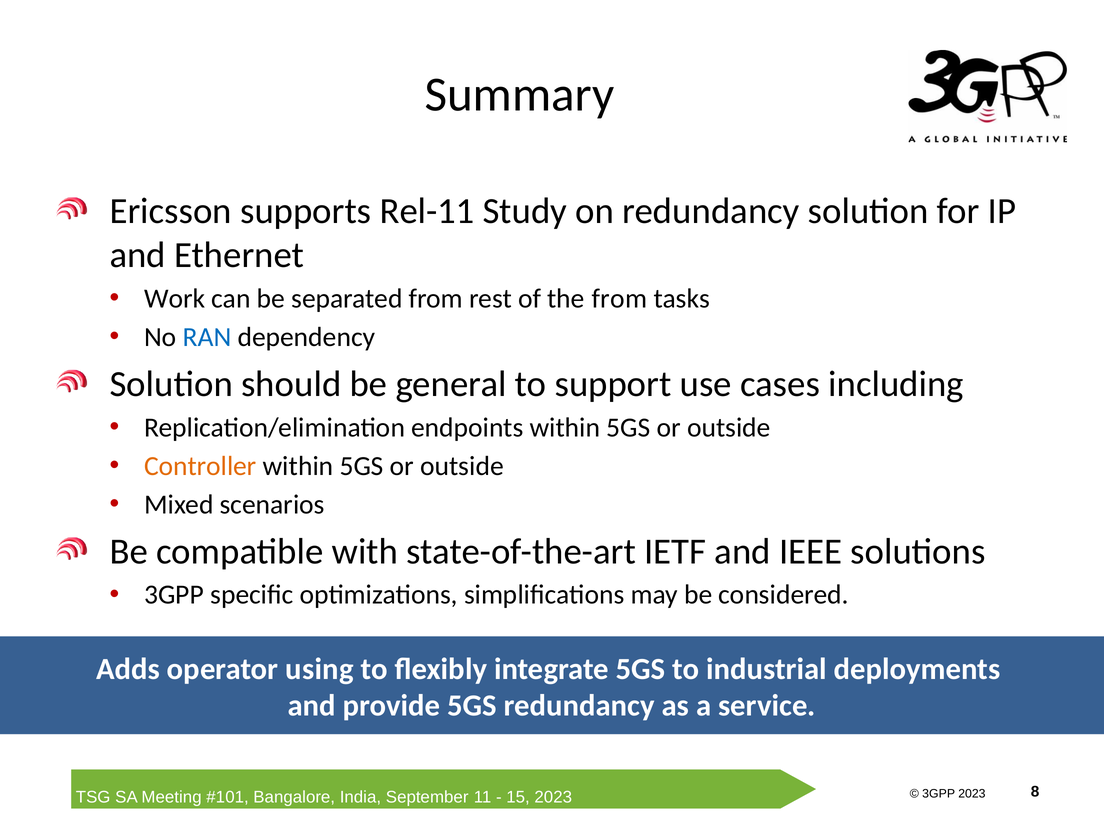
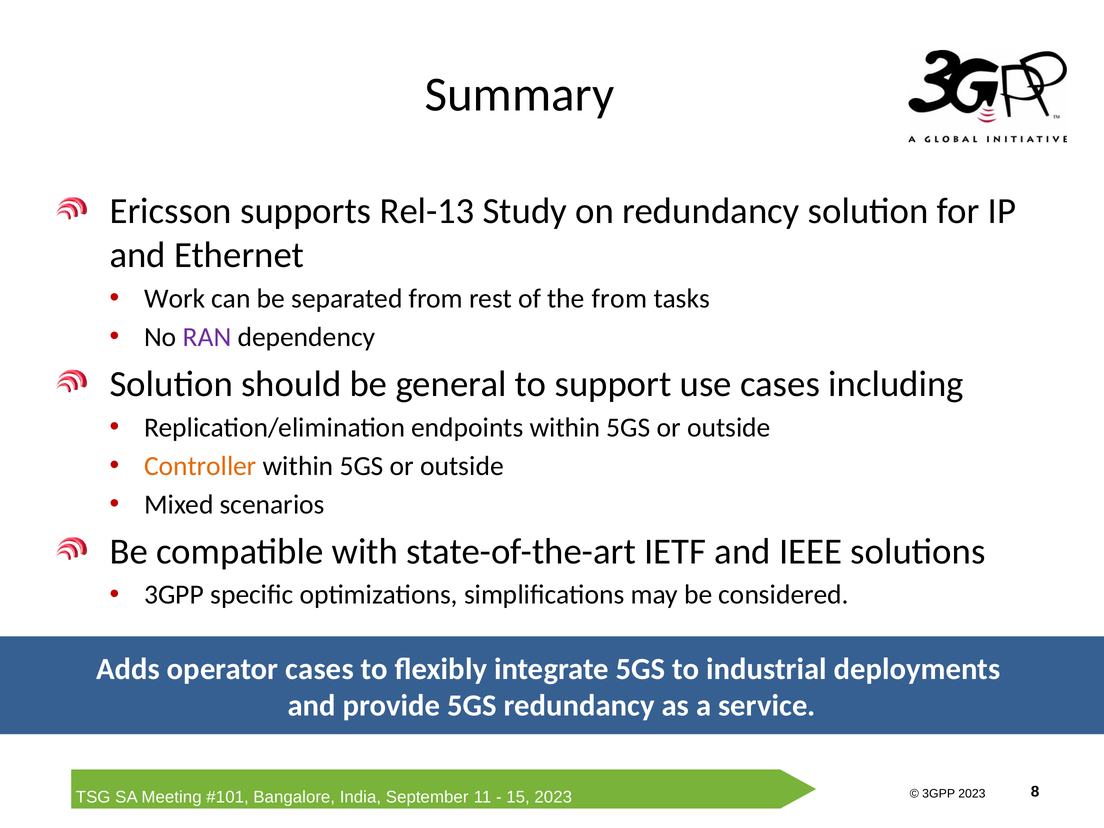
Rel-11: Rel-11 -> Rel-13 (427, 211)
RAN colour: blue -> purple (207, 337)
operator using: using -> cases (320, 669)
